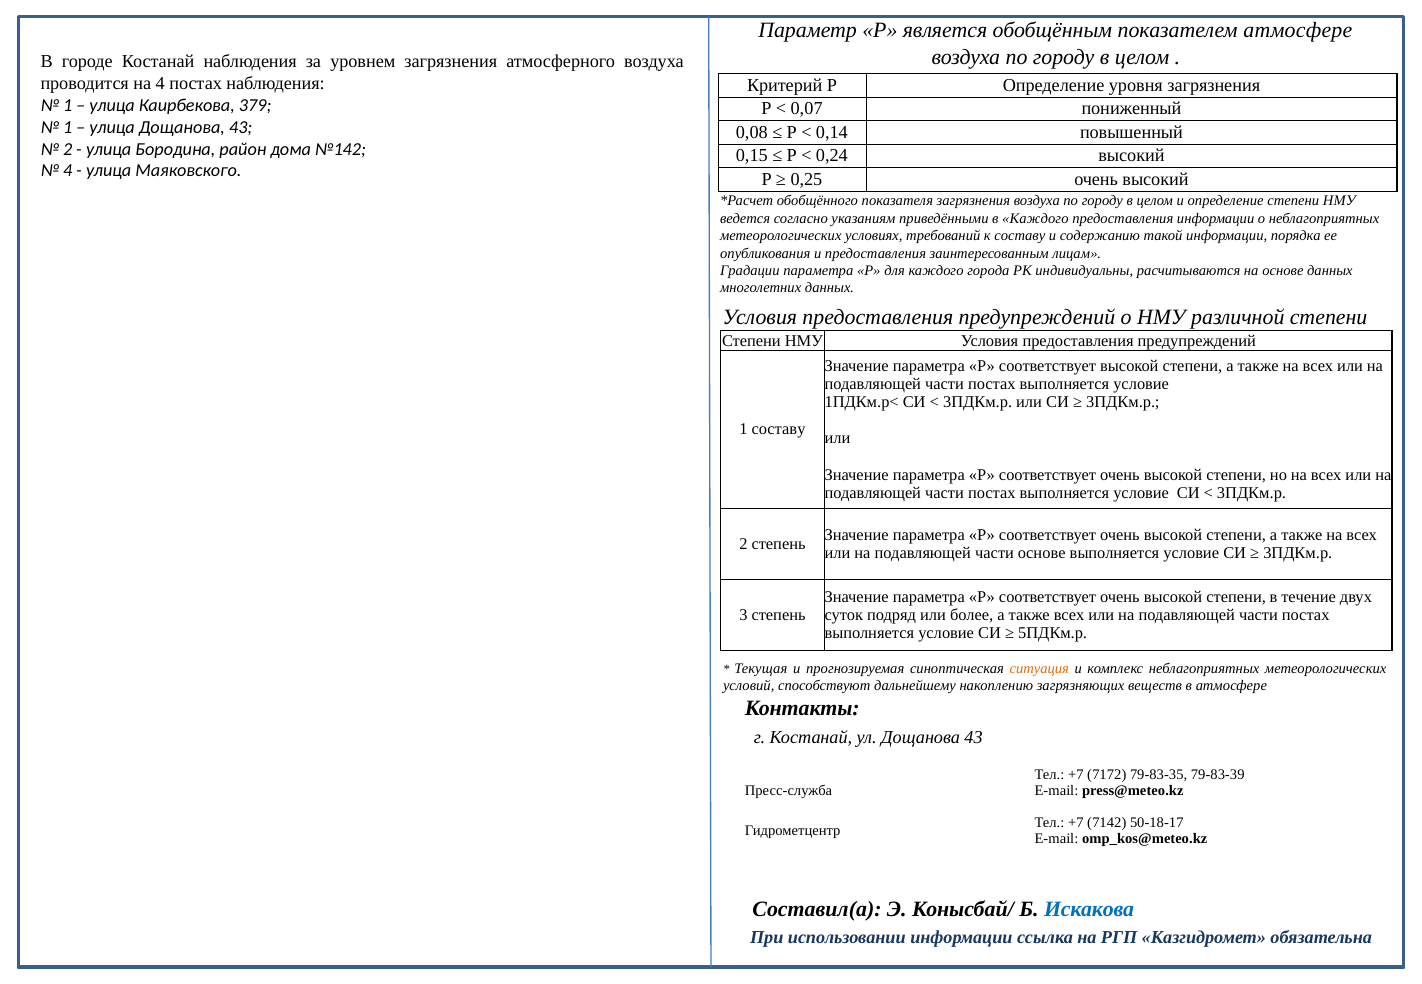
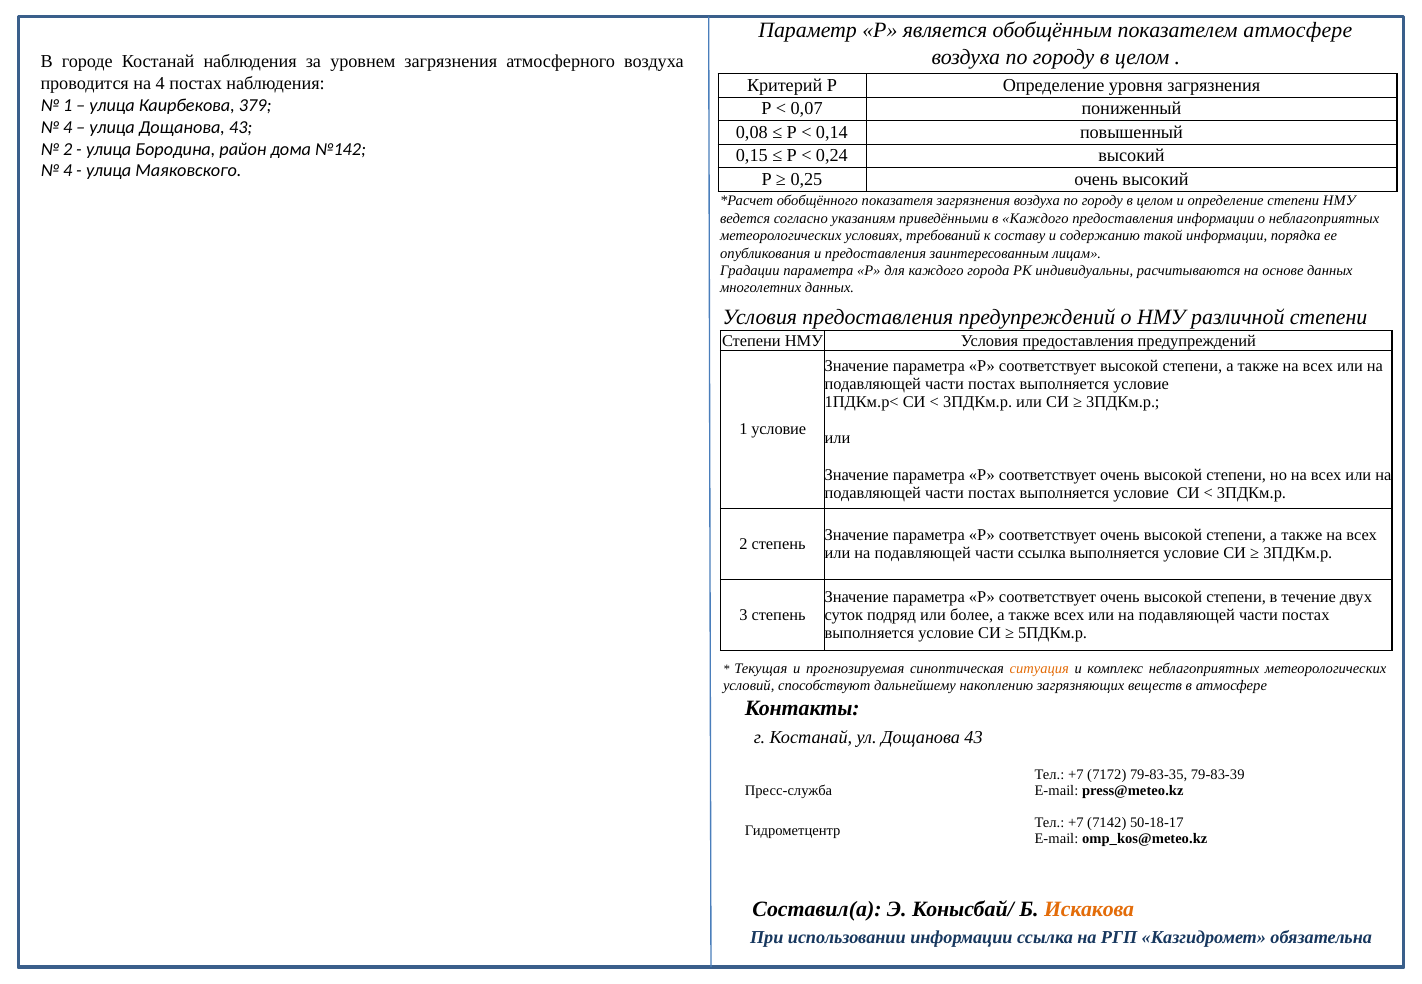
1: 1 -> 4 (68, 127)
1 составу: составу -> условие (779, 430)
части основе: основе -> ссылка (1042, 553)
Искакова colour: blue -> orange (1089, 910)
